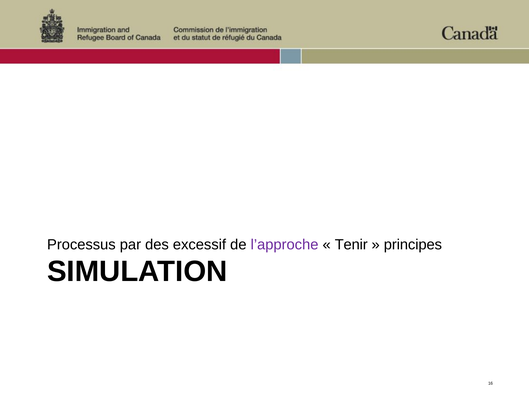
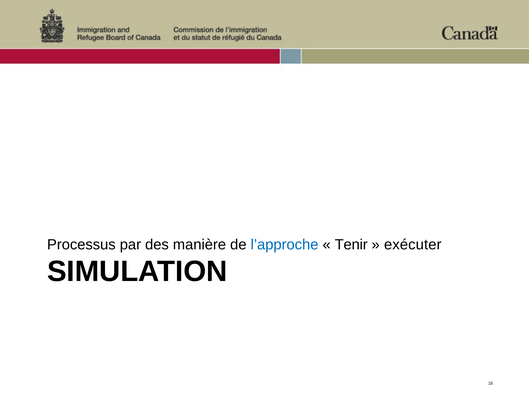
excessif: excessif -> manière (199, 244)
l’approche colour: purple -> blue (285, 244)
principes: principes -> exécuter (413, 244)
